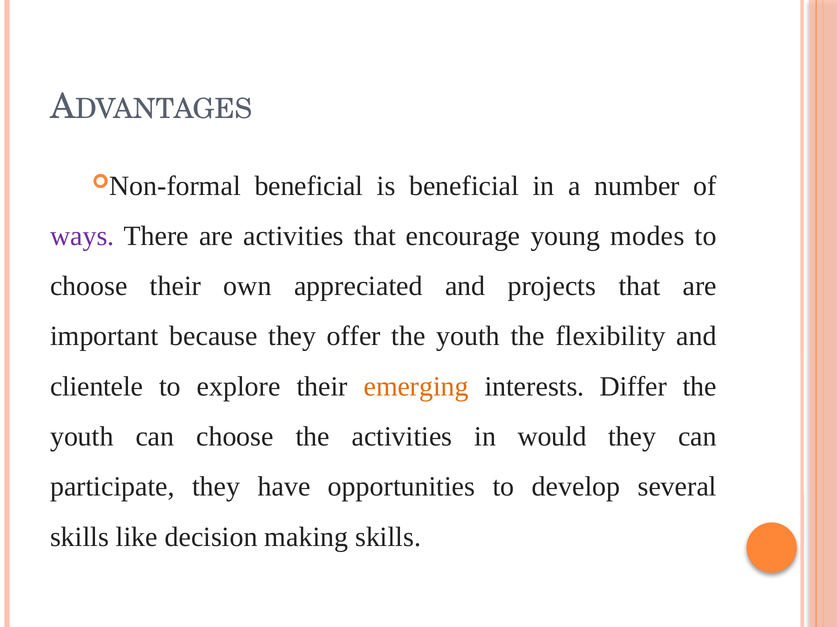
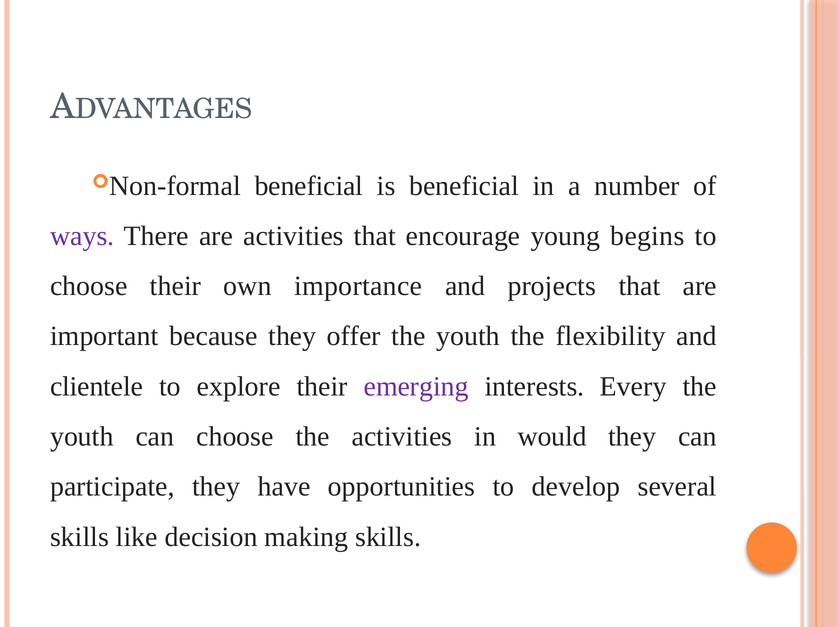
modes: modes -> begins (647, 236)
appreciated: appreciated -> importance (358, 286)
emerging colour: orange -> purple (416, 387)
Differ: Differ -> Every (633, 387)
